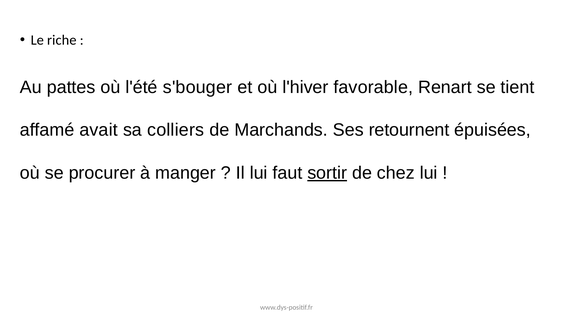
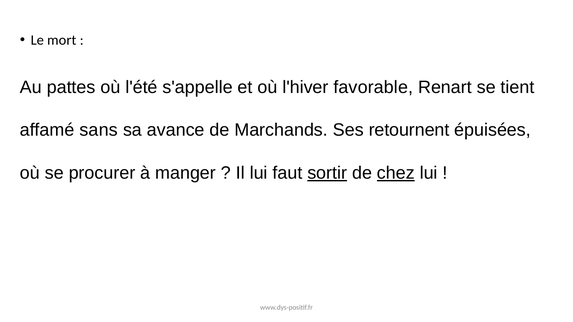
riche: riche -> mort (62, 40)
s'bouger: s'bouger -> s'appelle (198, 87)
avait: avait -> sans (99, 130)
colliers: colliers -> avance (176, 130)
chez underline: none -> present (396, 173)
